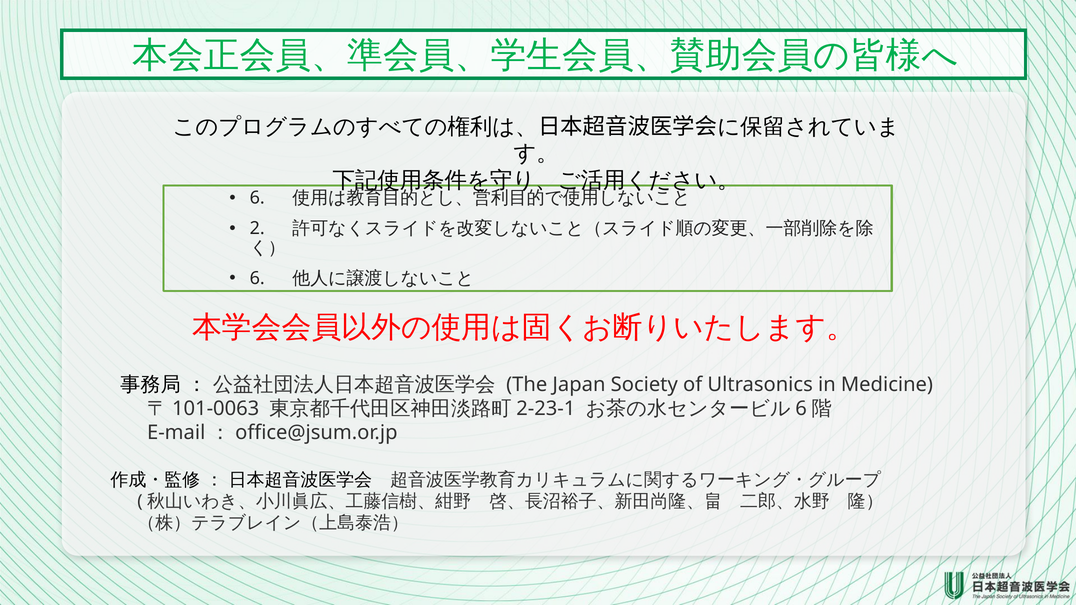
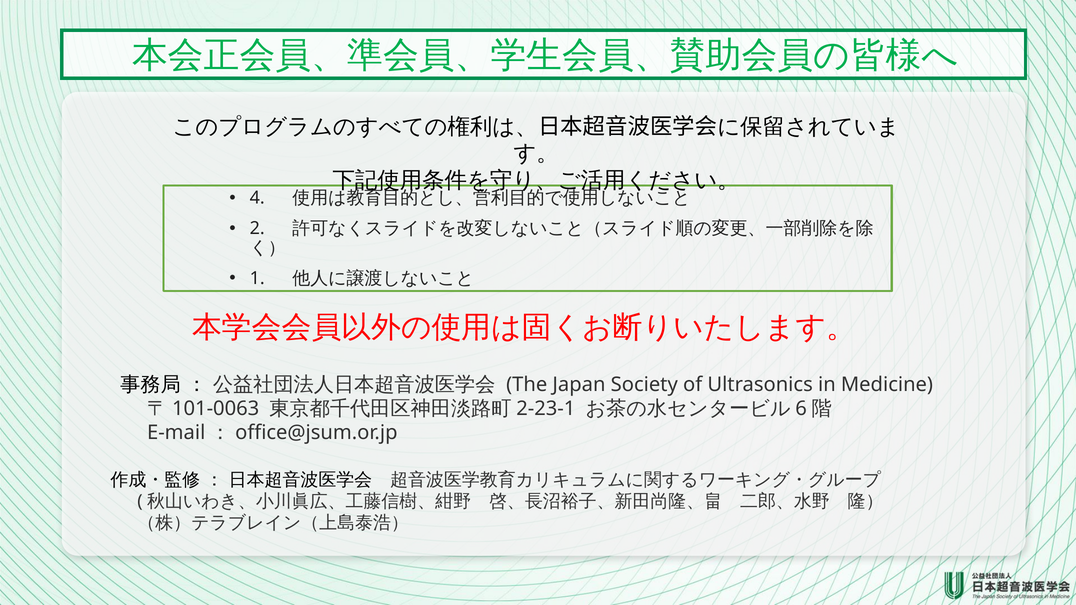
6: 6 -> 4 (257, 198)
6: 6 -> 1 (257, 278)
